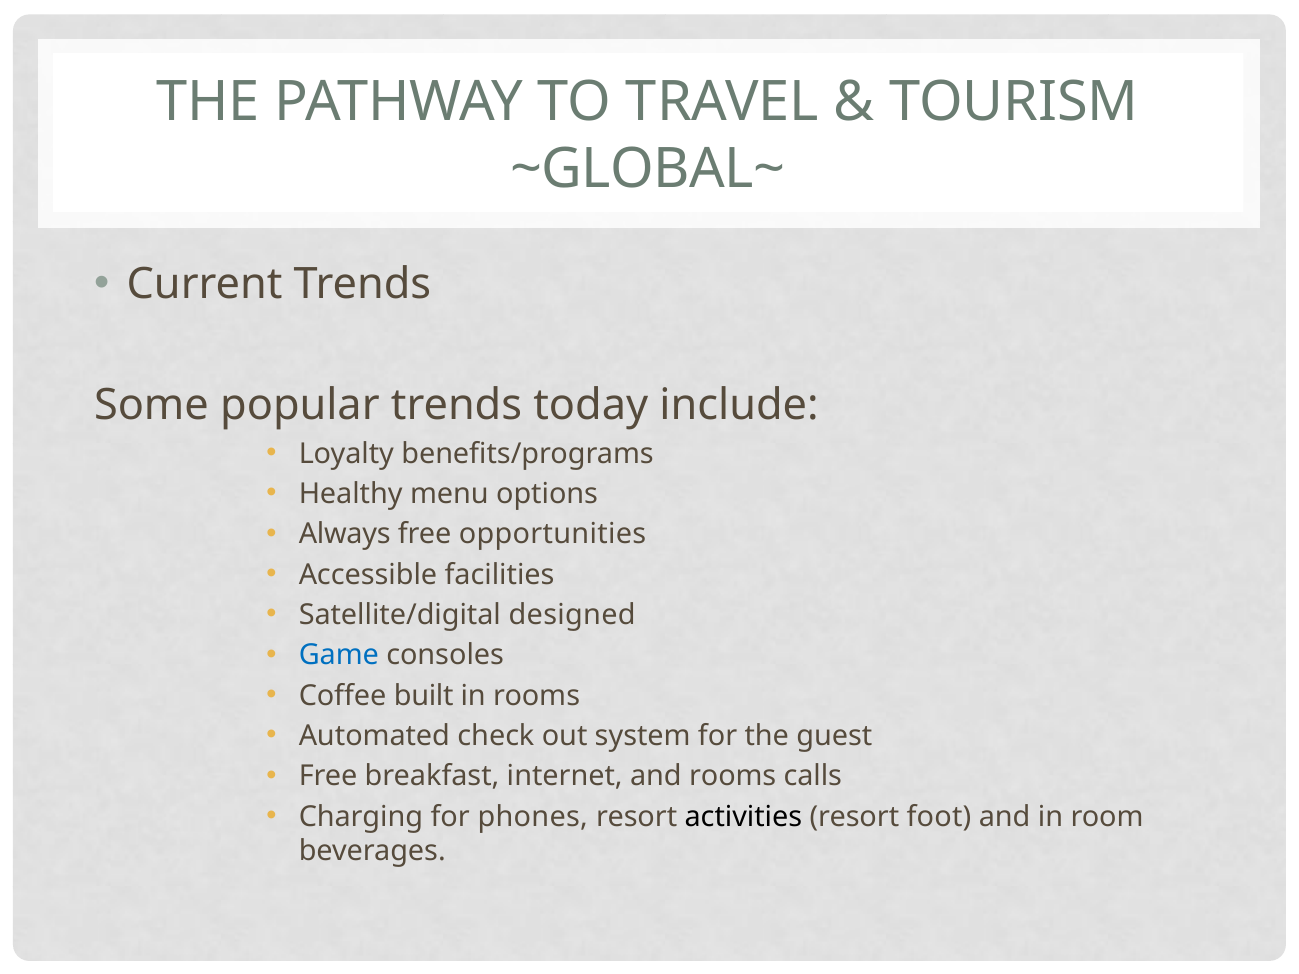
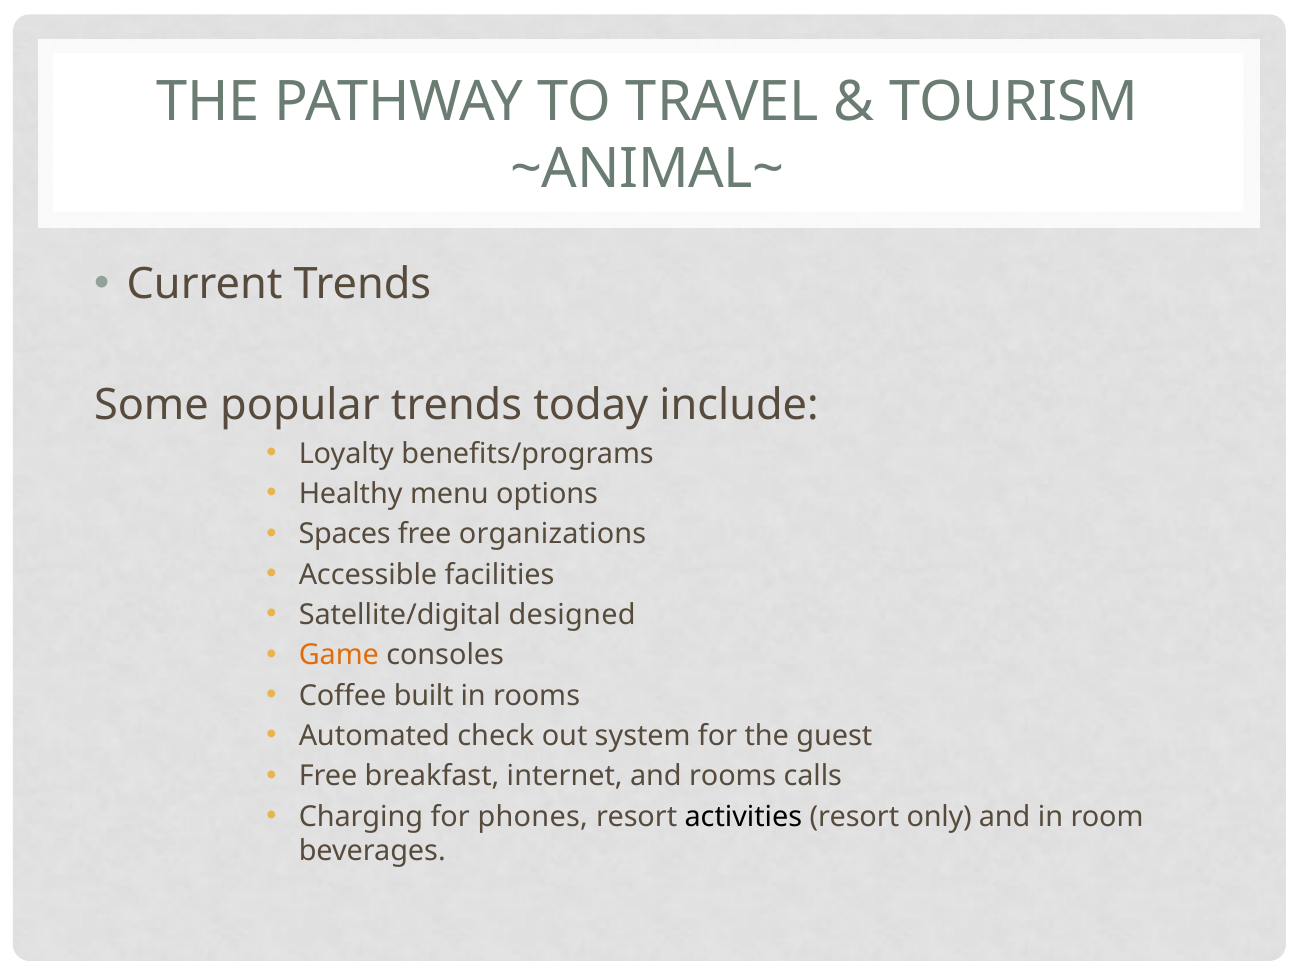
~GLOBAL~: ~GLOBAL~ -> ~ANIMAL~ (648, 169)
Always: Always -> Spaces (345, 534)
opportunities: opportunities -> organizations (553, 534)
Game colour: blue -> orange (339, 655)
foot: foot -> only (939, 817)
